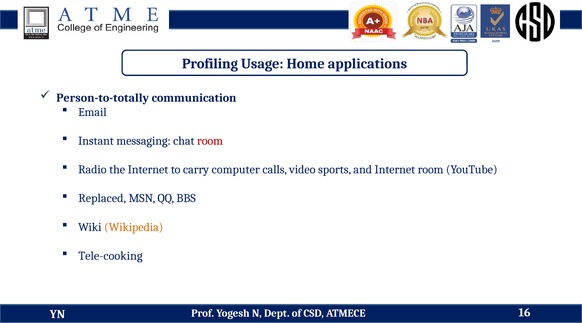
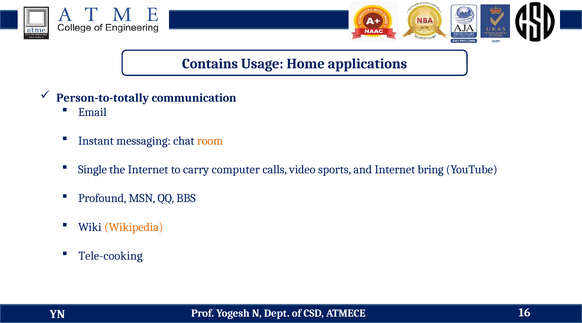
Profiling: Profiling -> Contains (210, 64)
room colour: red -> orange (210, 141)
Radio: Radio -> Single (92, 170)
Internet room: room -> bring (431, 170)
Replaced: Replaced -> Profound (102, 199)
